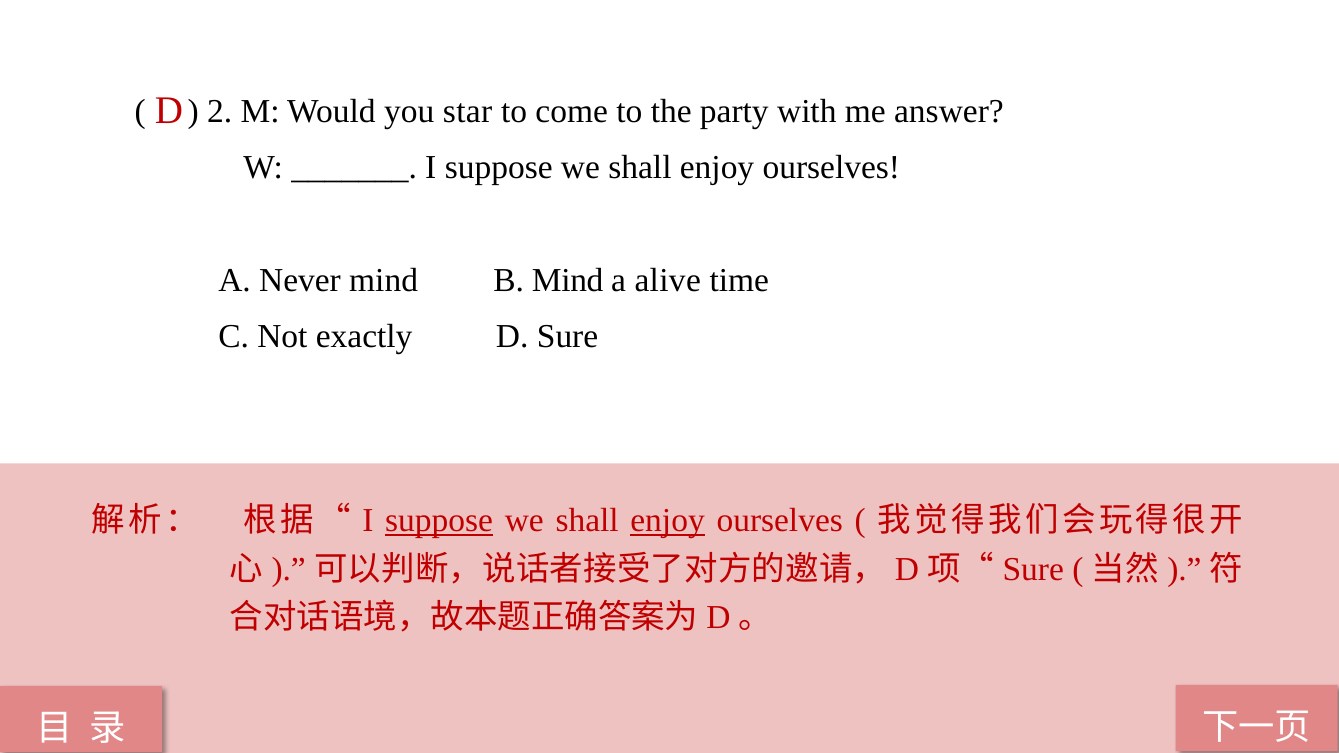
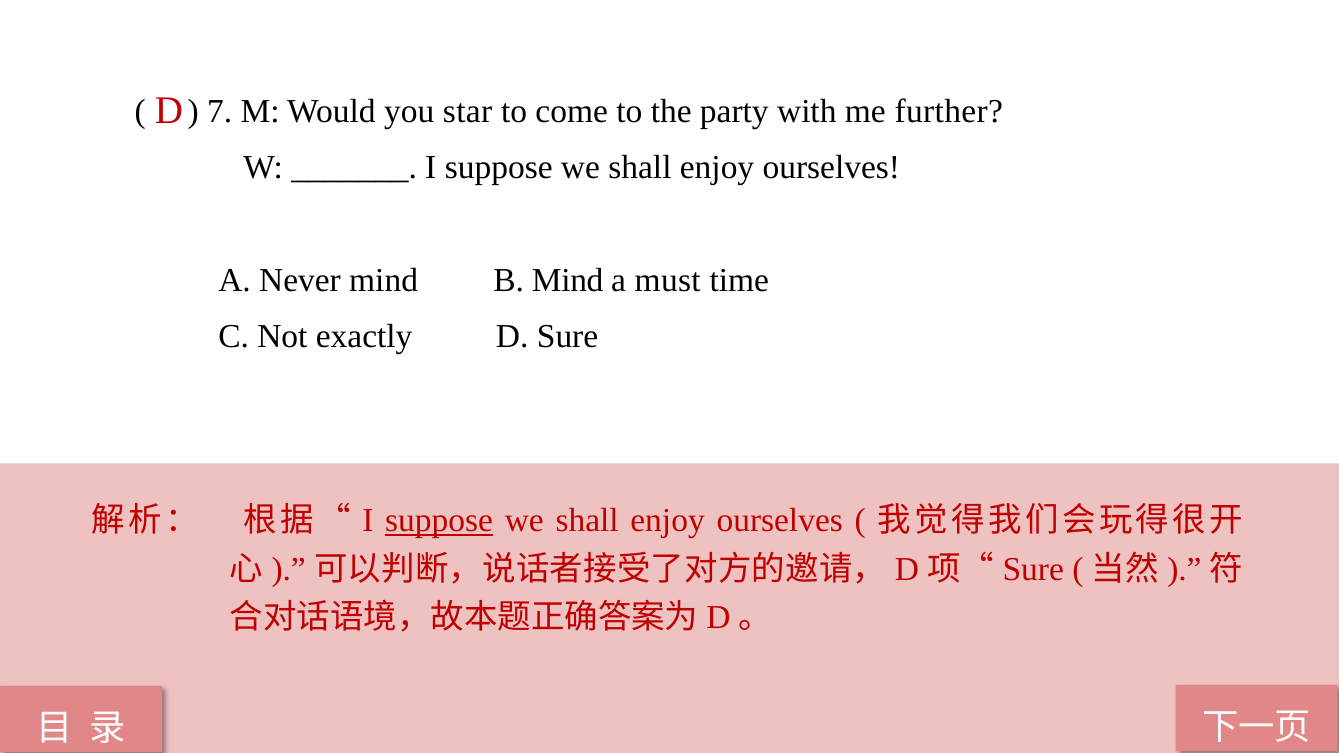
2: 2 -> 7 (220, 112)
answer: answer -> further (949, 112)
alive: alive -> must (668, 280)
enjoy underline: present -> none (668, 520)
